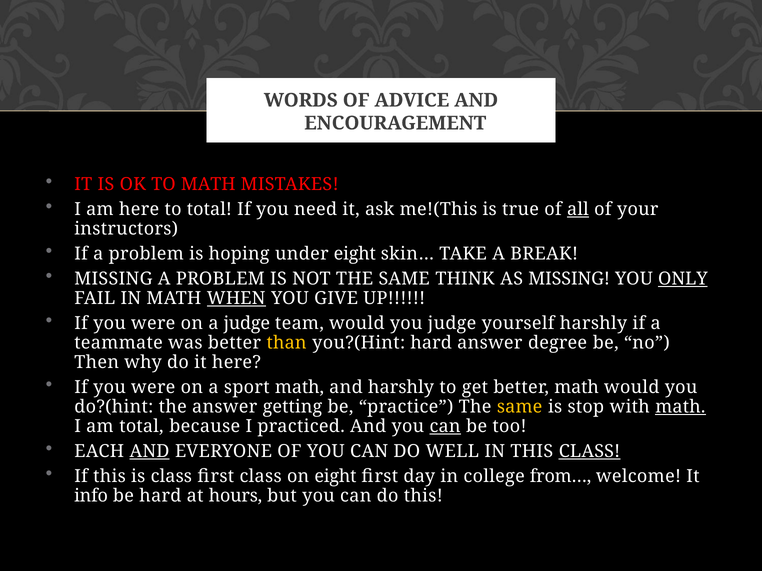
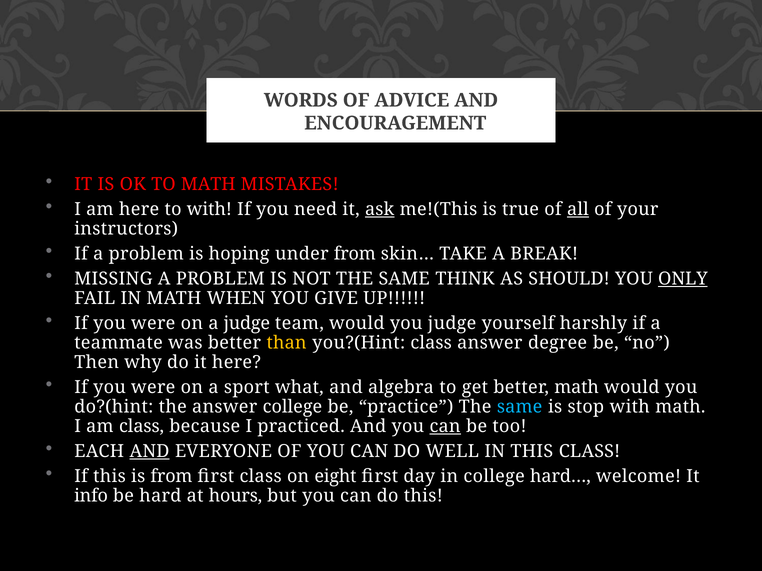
to total: total -> with (209, 209)
ask underline: none -> present (380, 209)
under eight: eight -> from (355, 254)
AS MISSING: MISSING -> SHOULD (569, 279)
WHEN underline: present -> none (236, 299)
you?(Hint hard: hard -> class (431, 343)
sport math: math -> what (299, 388)
and harshly: harshly -> algebra (401, 388)
answer getting: getting -> college (292, 407)
same colour: yellow -> light blue (520, 407)
math underline: present -> none (680, 407)
am total: total -> class (142, 427)
CLASS underline: present -> none (589, 452)
is class: class -> from (171, 477)
from…: from… -> hard… (560, 477)
